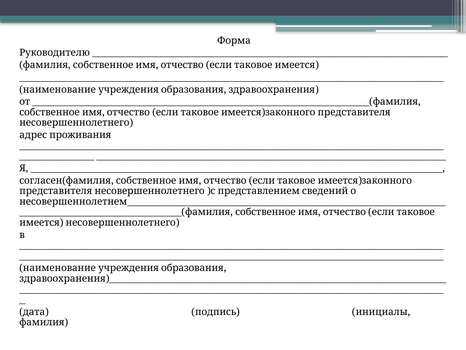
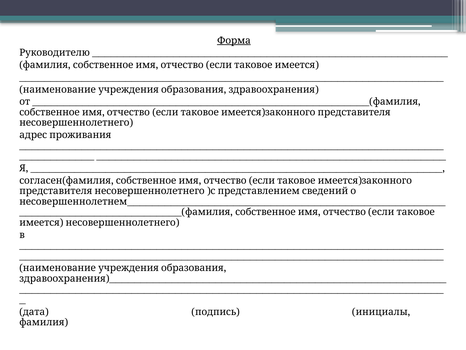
Форма underline: none -> present (234, 40)
